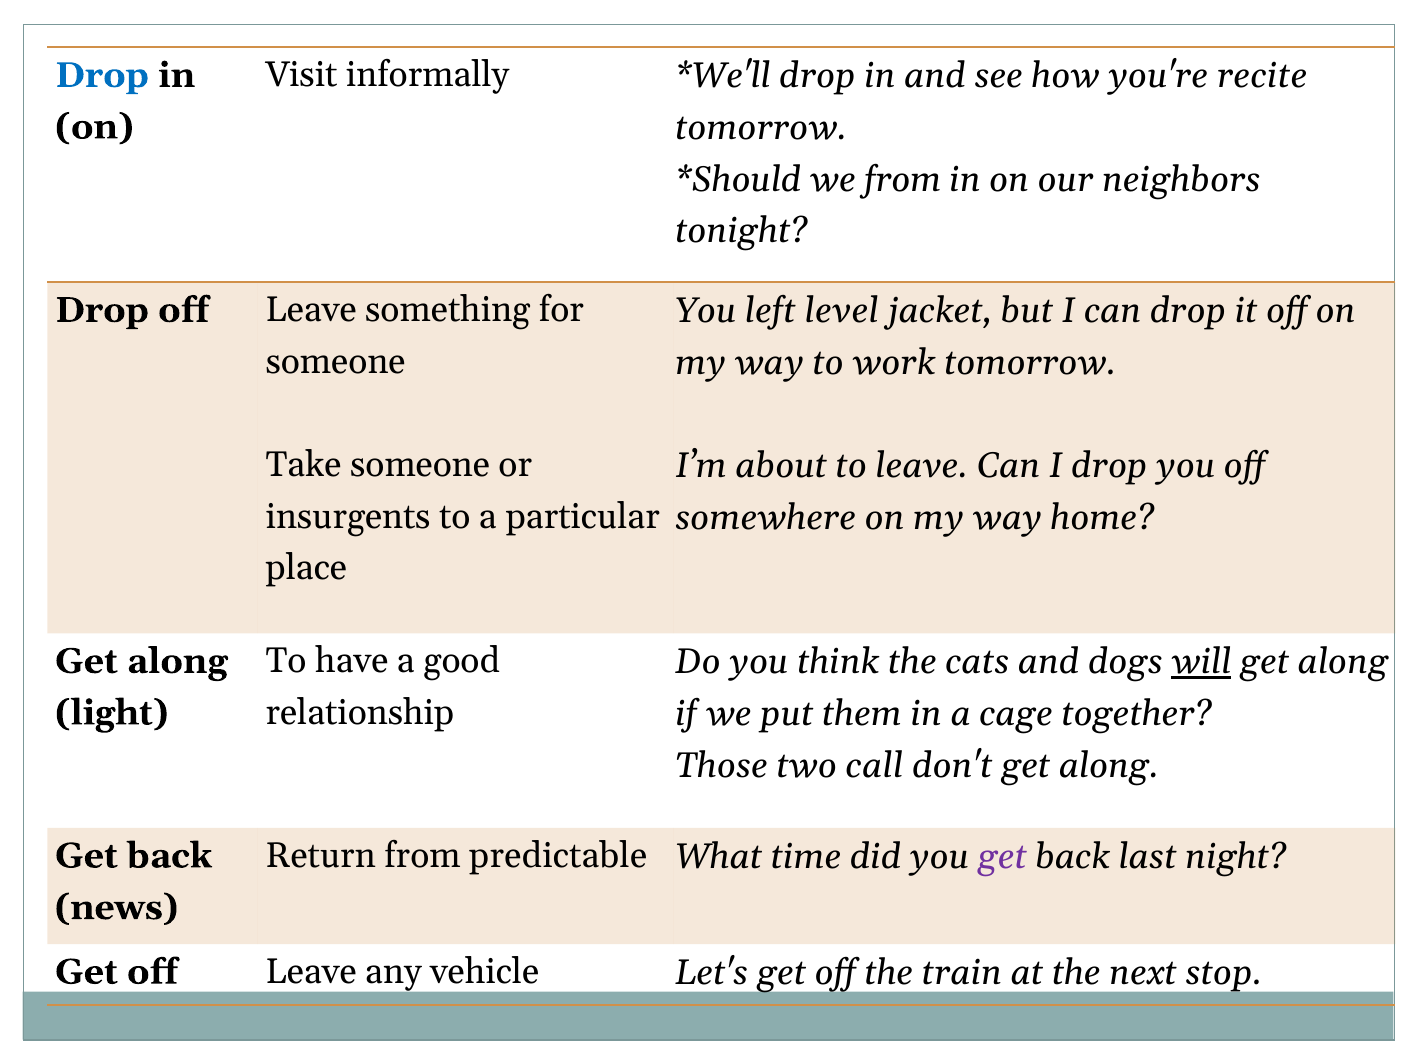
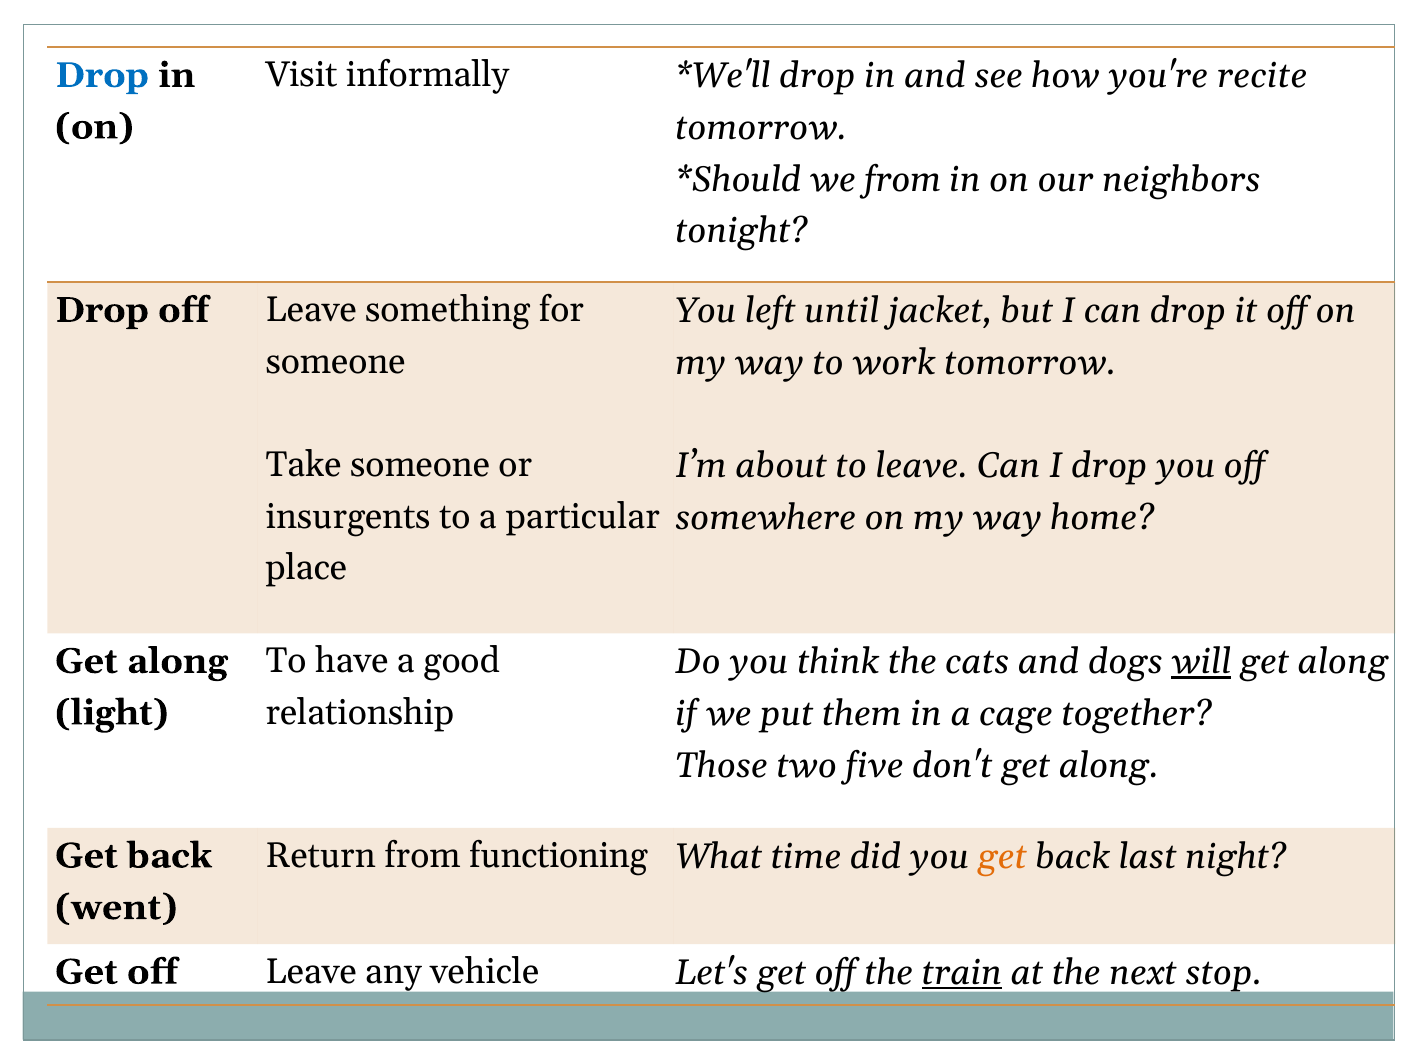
level: level -> until (842, 311)
call: call -> five (875, 766)
predictable: predictable -> functioning (558, 856)
get colour: purple -> orange (1002, 857)
news: news -> went (116, 908)
train underline: none -> present (962, 973)
